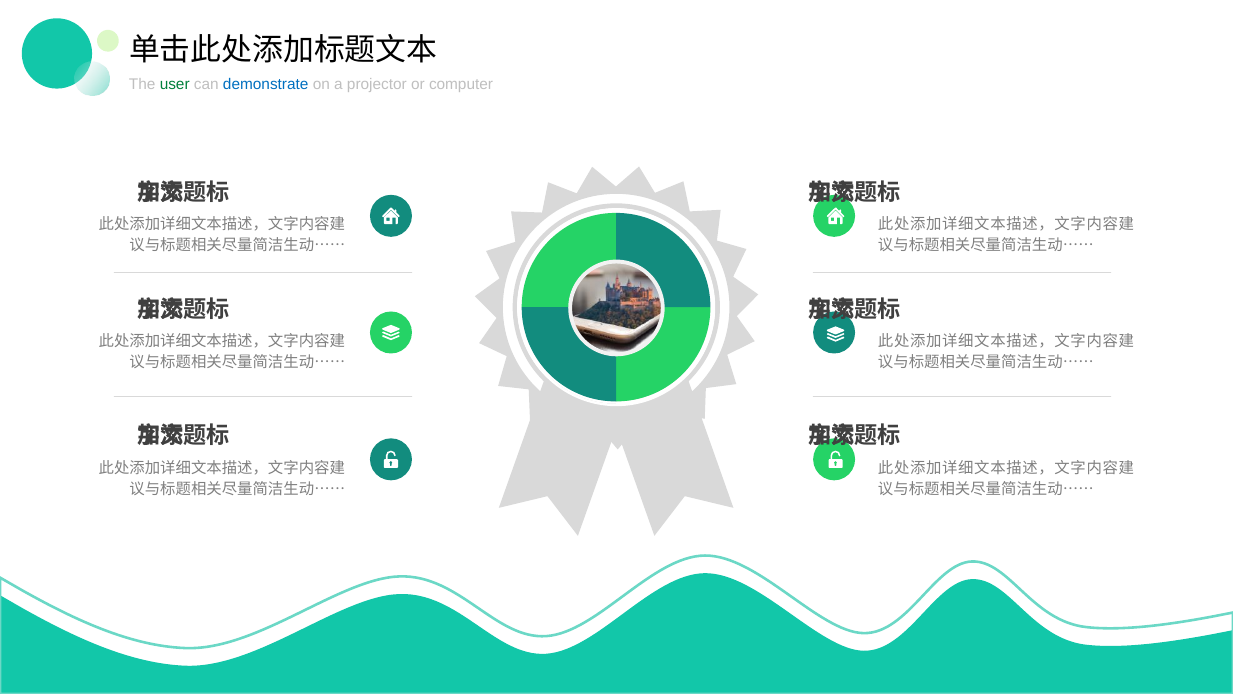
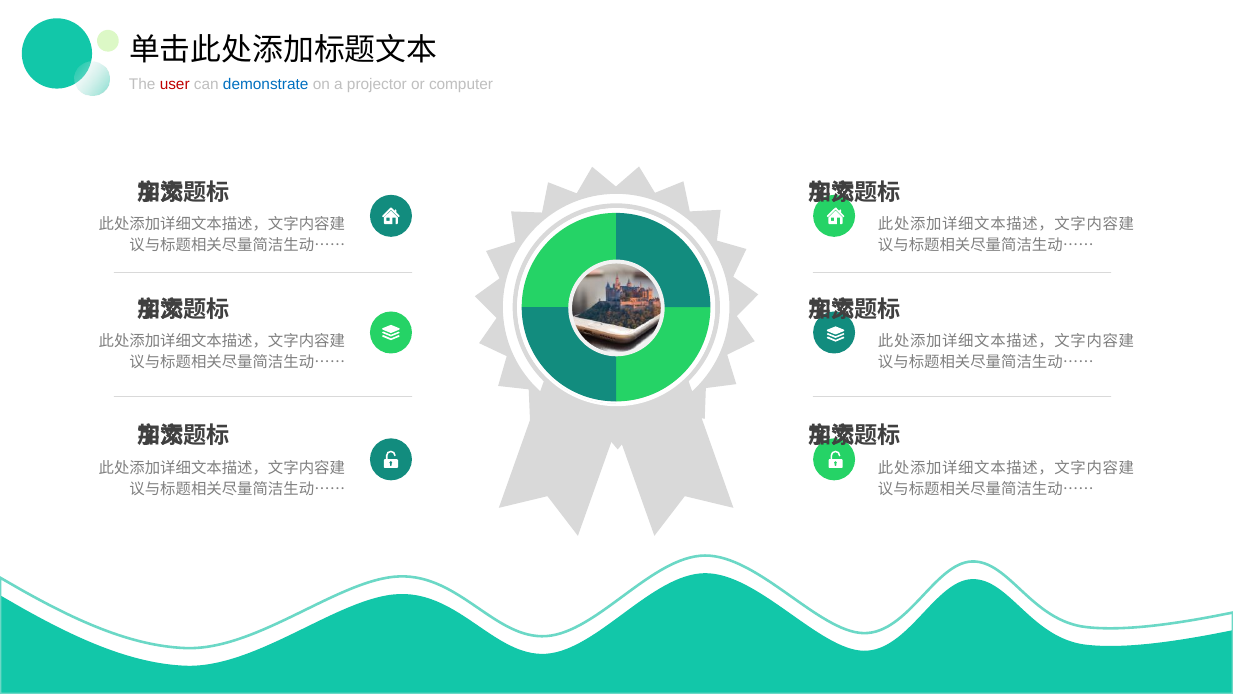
user colour: green -> red (175, 84)
